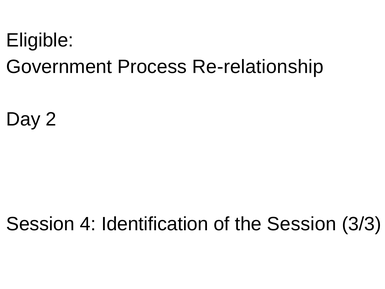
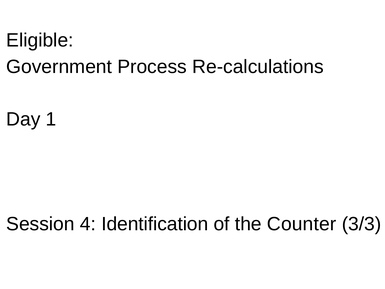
Re-relationship: Re-relationship -> Re-calculations (258, 67)
2: 2 -> 1 (51, 119)
the Session: Session -> Counter (302, 224)
